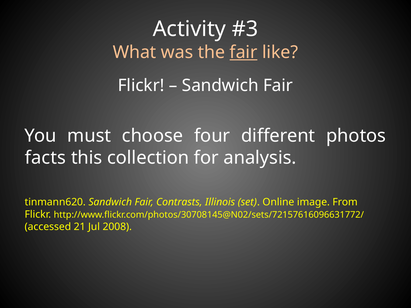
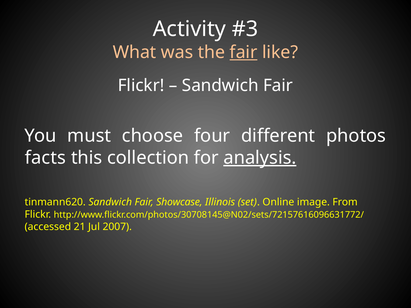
analysis underline: none -> present (260, 158)
Contrasts: Contrasts -> Showcase (179, 202)
2008: 2008 -> 2007 (117, 227)
